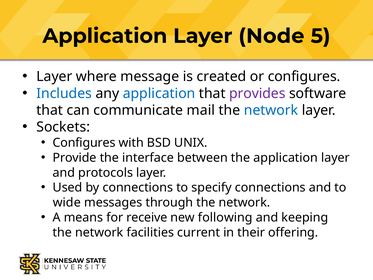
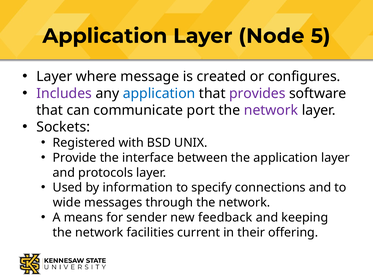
Includes colour: blue -> purple (64, 93)
mail: mail -> port (201, 110)
network colour: blue -> purple (271, 110)
Configures: Configures -> Registered (84, 143)
by connections: connections -> information (138, 187)
receive: receive -> sender (147, 217)
following: following -> feedback (225, 217)
